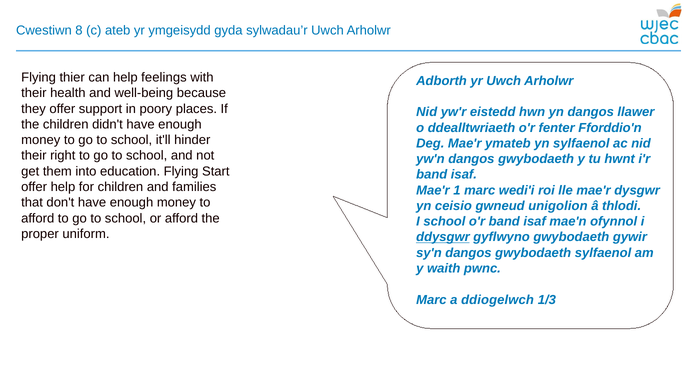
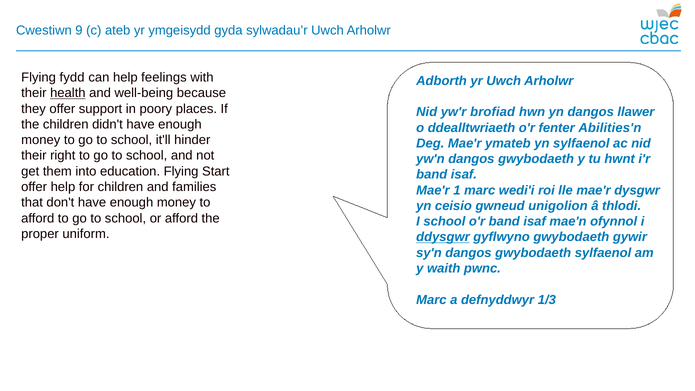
8: 8 -> 9 (79, 30)
thier: thier -> fydd (72, 77)
health underline: none -> present (68, 93)
eistedd: eistedd -> brofiad (493, 112)
Fforddio'n: Fforddio'n -> Abilities'n (610, 128)
ddiogelwch: ddiogelwch -> defnyddwyr (498, 300)
